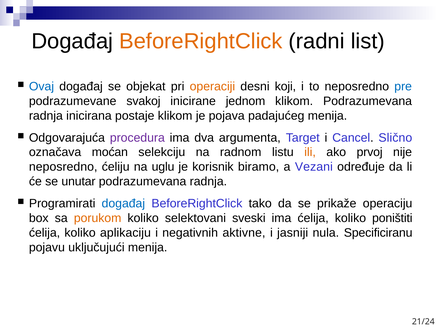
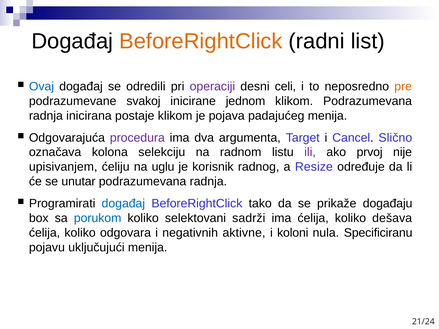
objekat: objekat -> odredili (146, 87)
operaciji colour: orange -> purple (212, 87)
koji: koji -> celi (285, 87)
pre colour: blue -> orange (403, 87)
moćan: moćan -> kolona (110, 152)
ili colour: orange -> purple (310, 152)
neposredno: neposredno -> upisivanjem (63, 167)
biramo: biramo -> radnog (259, 167)
Vezani: Vezani -> Resize (314, 167)
operaciju: operaciju -> događaju (388, 204)
porukom colour: orange -> blue (98, 218)
sveski: sveski -> sadrži (249, 218)
poništiti: poništiti -> dešava (392, 218)
aplikaciju: aplikaciju -> odgovara (125, 233)
jasniji: jasniji -> koloni (293, 233)
